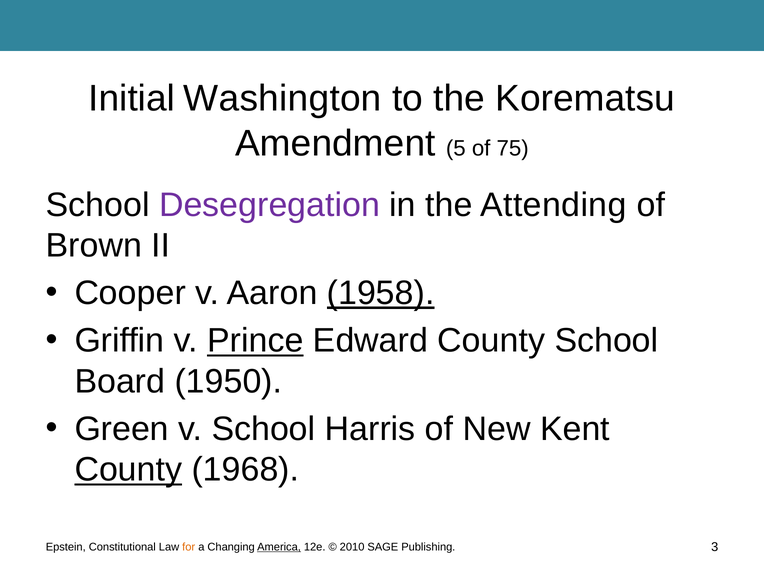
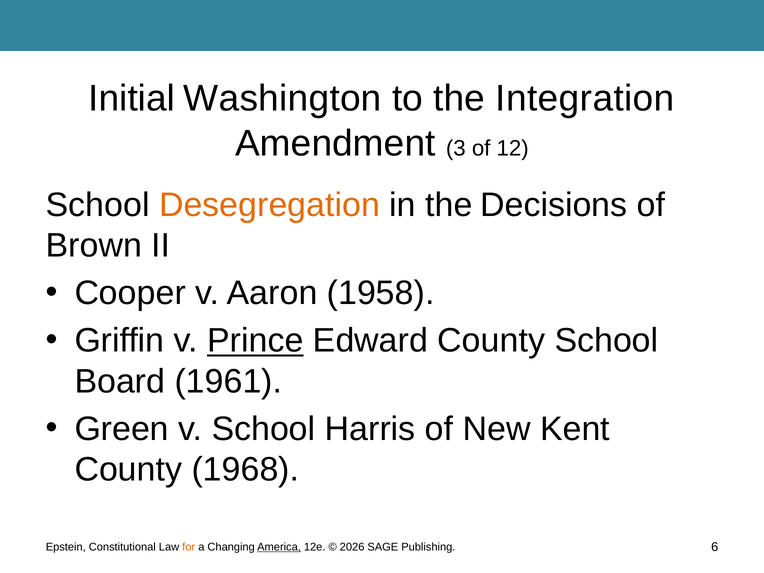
Korematsu: Korematsu -> Integration (585, 99)
5: 5 -> 3 (456, 148)
75: 75 -> 12 (513, 148)
Desegregation colour: purple -> orange (270, 205)
Attending: Attending -> Decisions (554, 205)
1958 underline: present -> none (381, 293)
1950: 1950 -> 1961 (228, 381)
County underline: present -> none (128, 470)
2010: 2010 -> 2026 (352, 547)
3: 3 -> 6 (715, 547)
